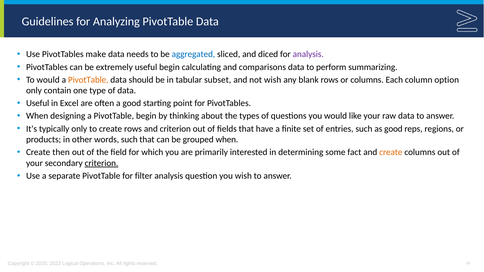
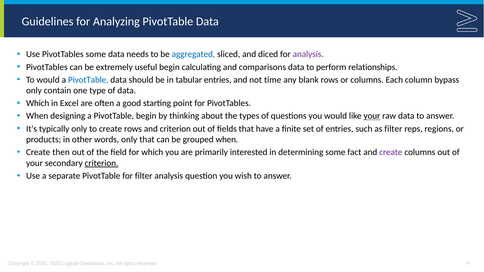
PivotTables make: make -> some (96, 54)
summarizing: summarizing -> relationships (373, 67)
PivotTable colour: orange -> blue (88, 80)
tabular subset: subset -> entries (218, 80)
not wish: wish -> time (273, 80)
option: option -> bypass (447, 80)
Useful: Useful -> Which (38, 103)
your underline: none -> present (372, 116)
as good: good -> filter (393, 129)
words such: such -> only (129, 140)
create colour: orange -> purple (391, 152)
